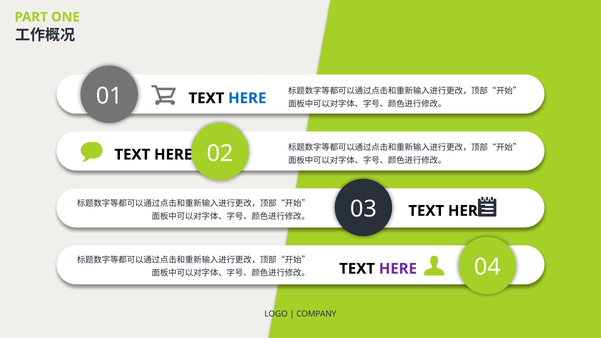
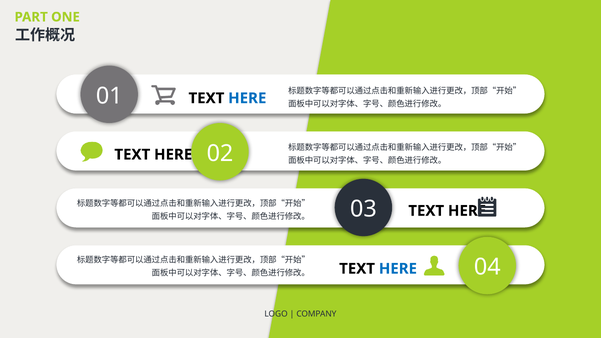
HERE colour: purple -> blue (398, 269)
